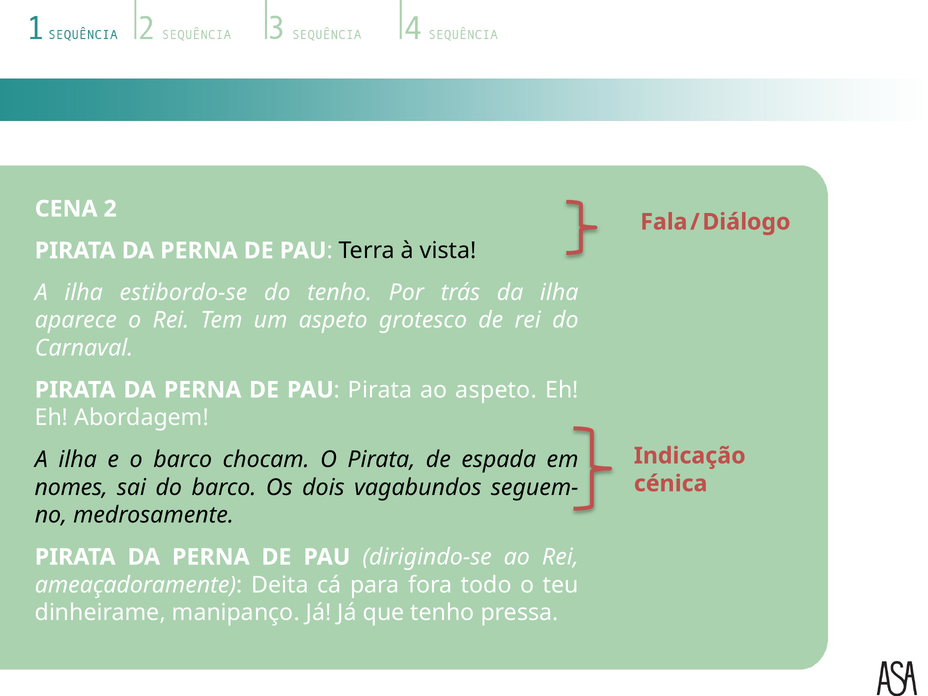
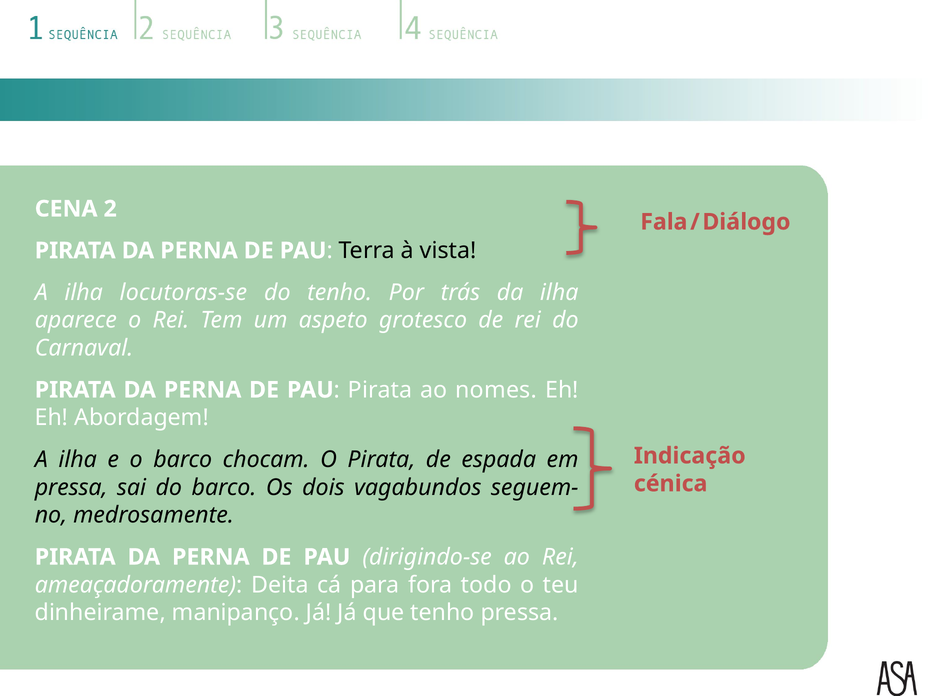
estibordo-se: estibordo-se -> locutoras-se (183, 292)
ao aspeto: aspeto -> nomes (496, 390)
nomes: nomes -> pressa (71, 487)
